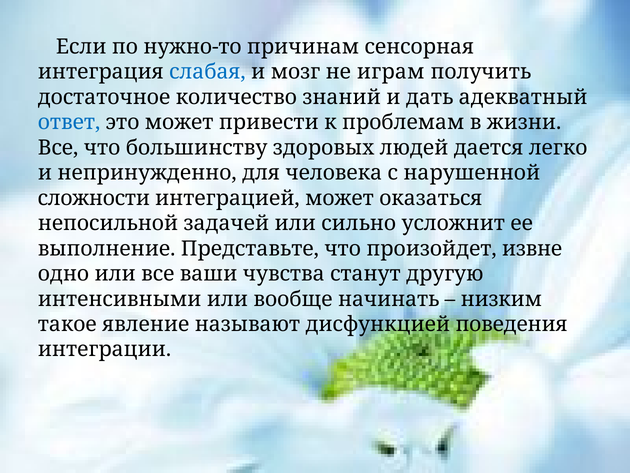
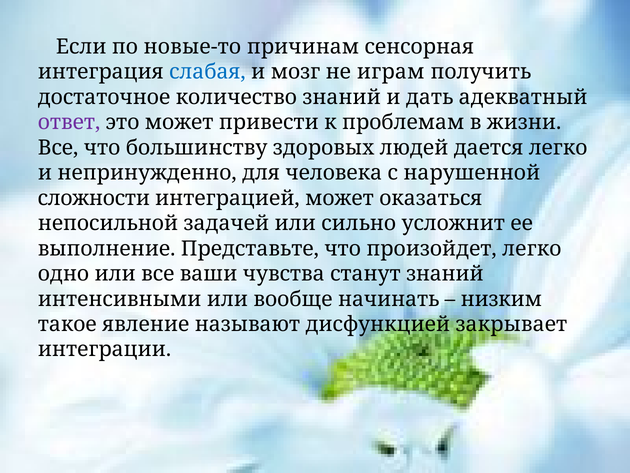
нужно-то: нужно-то -> новые-то (192, 47)
ответ colour: blue -> purple (69, 122)
произойдет извне: извне -> легко (532, 248)
станут другую: другую -> знаний (445, 274)
поведения: поведения -> закрывает (511, 324)
